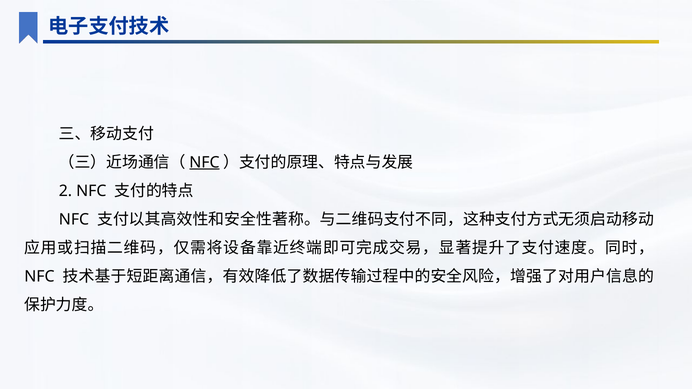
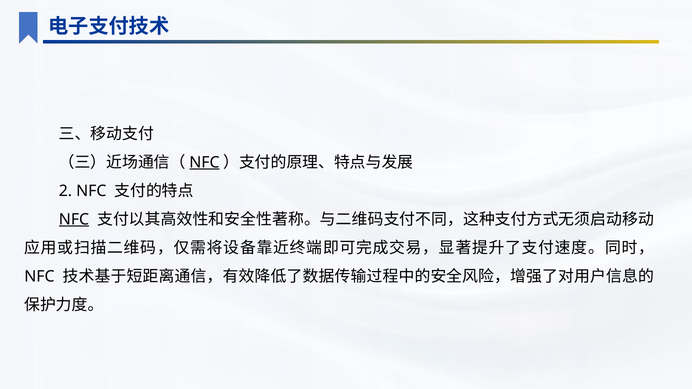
NFC underline: none -> present (74, 219)
